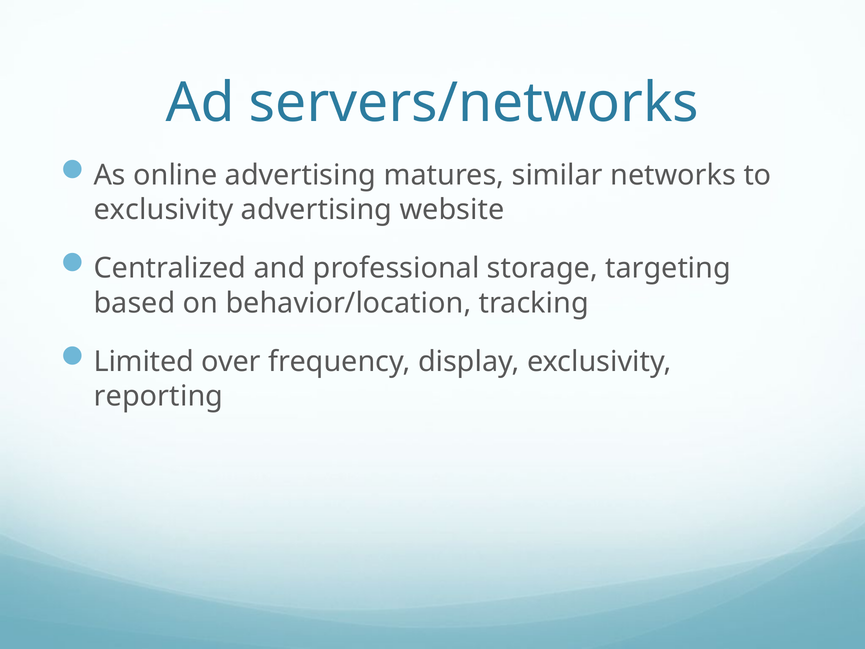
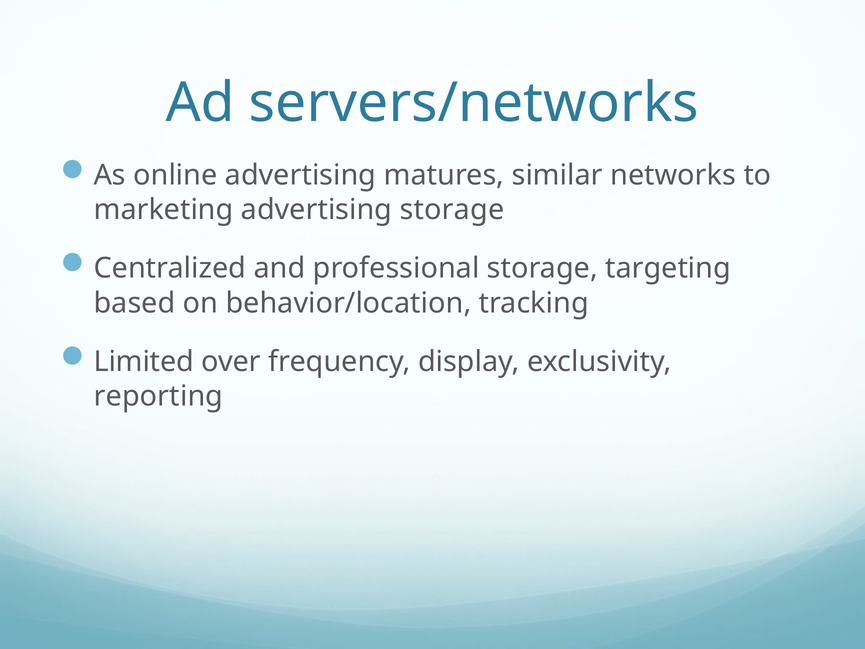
exclusivity: exclusivity -> marketing (164, 210)
advertising website: website -> storage (452, 210)
